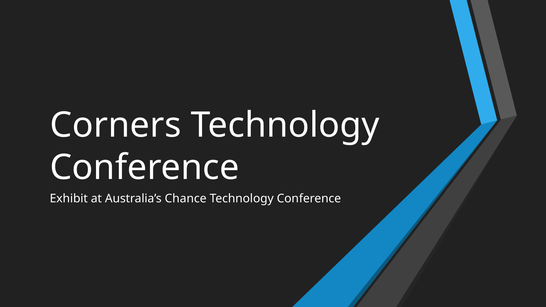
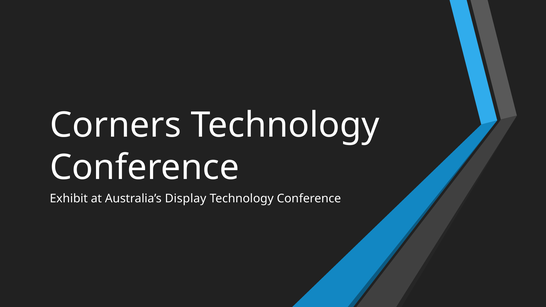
Chance: Chance -> Display (186, 199)
